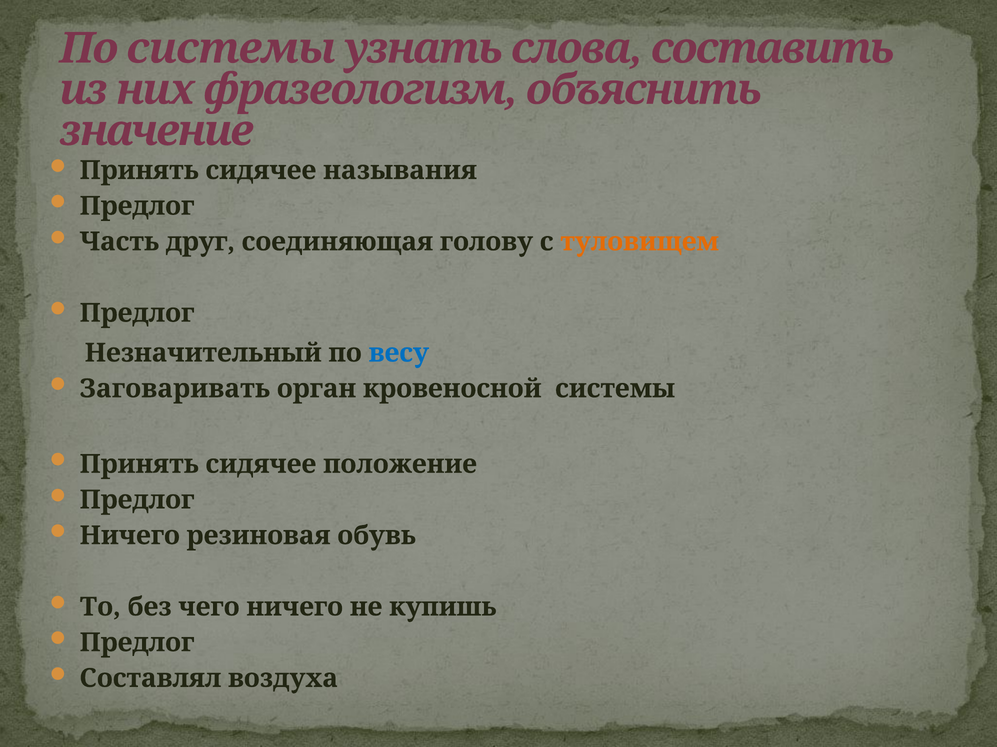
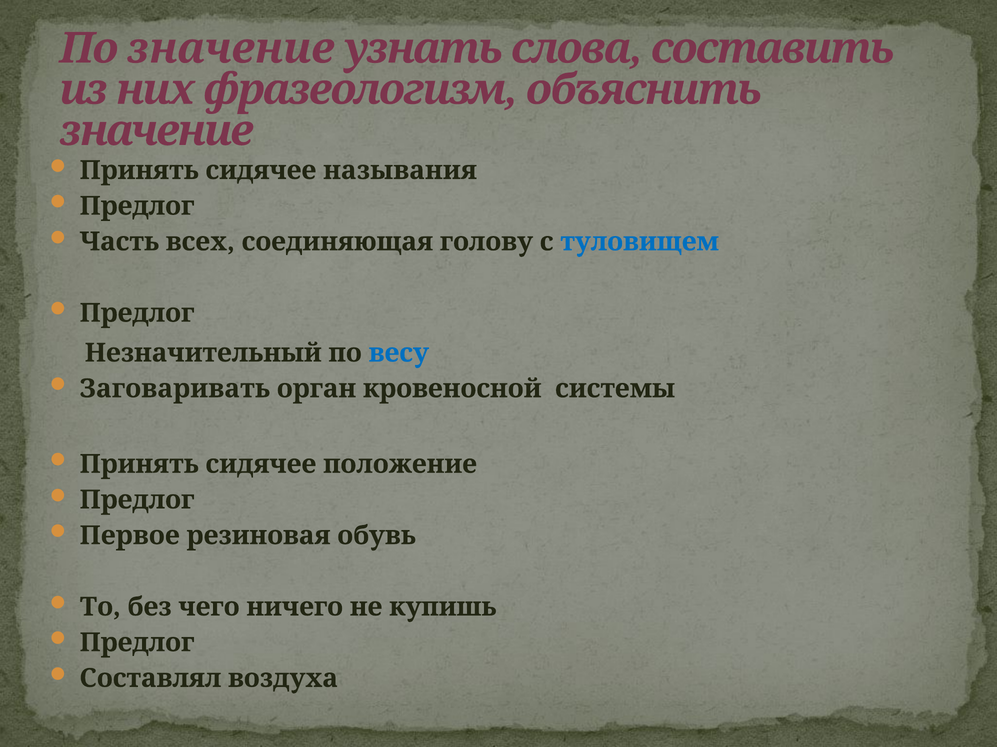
По системы: системы -> значение (231, 49)
друг: друг -> всех (200, 242)
туловищем colour: orange -> blue (640, 242)
Ничего: Ничего -> Первое (130, 536)
